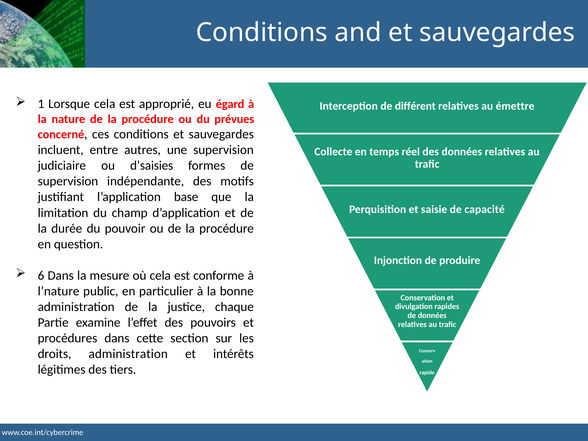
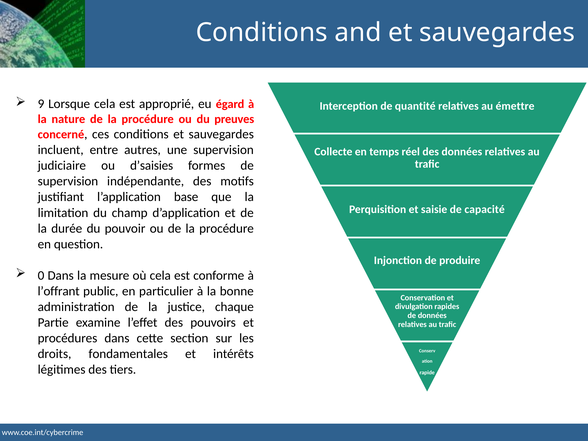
1: 1 -> 9 (41, 104)
différent: différent -> quantité (415, 106)
prévues: prévues -> preuves (234, 119)
6: 6 -> 0 (41, 275)
l’nature: l’nature -> l’offrant (59, 291)
droits administration: administration -> fondamentales (128, 354)
